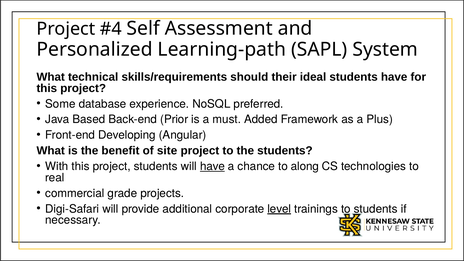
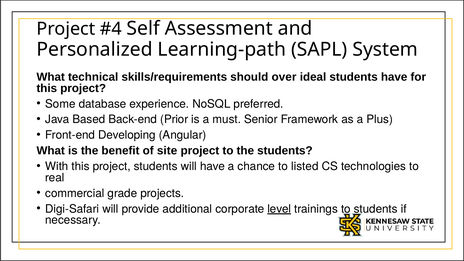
their: their -> over (284, 77)
Added: Added -> Senior (261, 119)
have underline: present -> none (213, 166)
along: along -> listed (305, 166)
